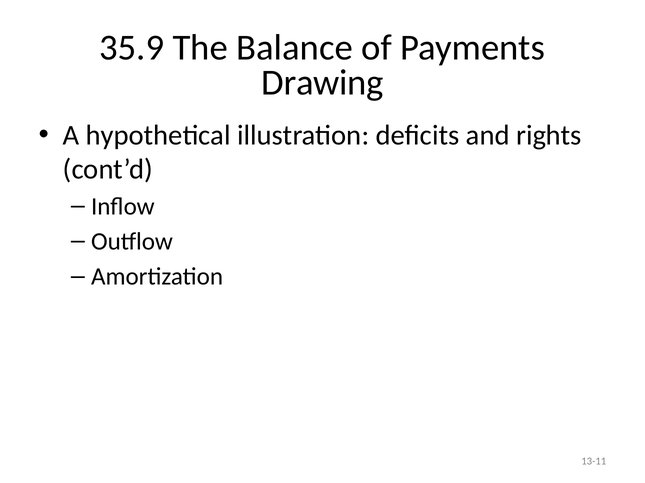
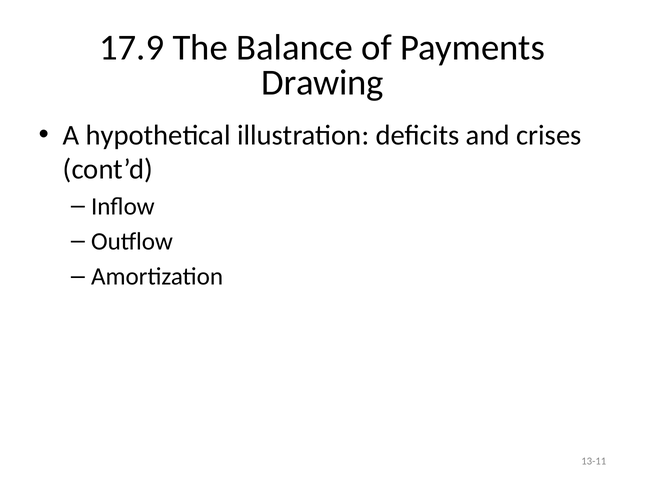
35.9: 35.9 -> 17.9 (132, 48)
rights: rights -> crises (549, 135)
